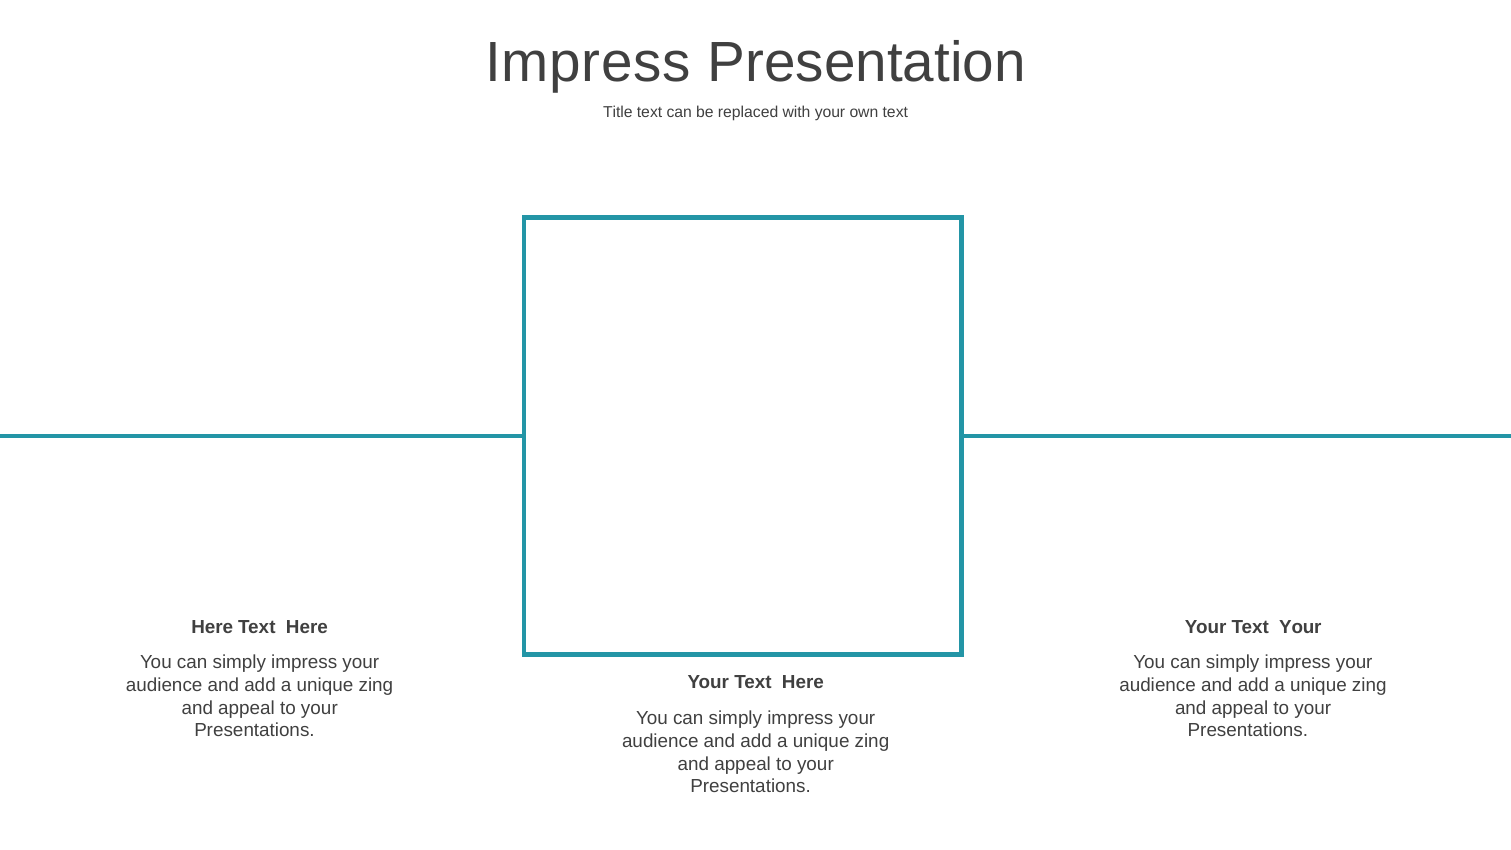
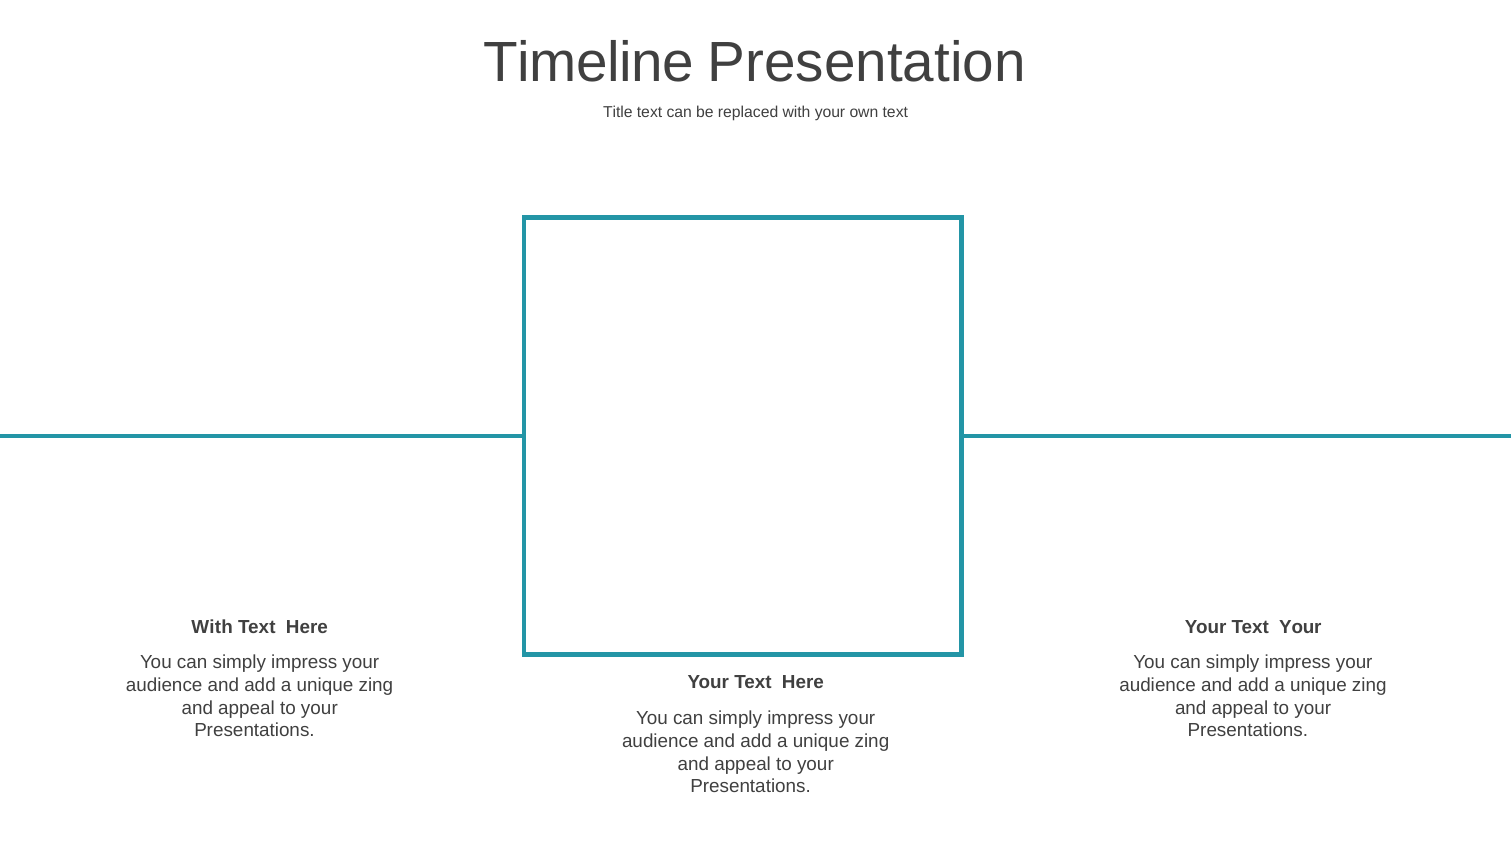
Impress: Impress -> Timeline (589, 63)
Here: Here -> With (212, 627)
